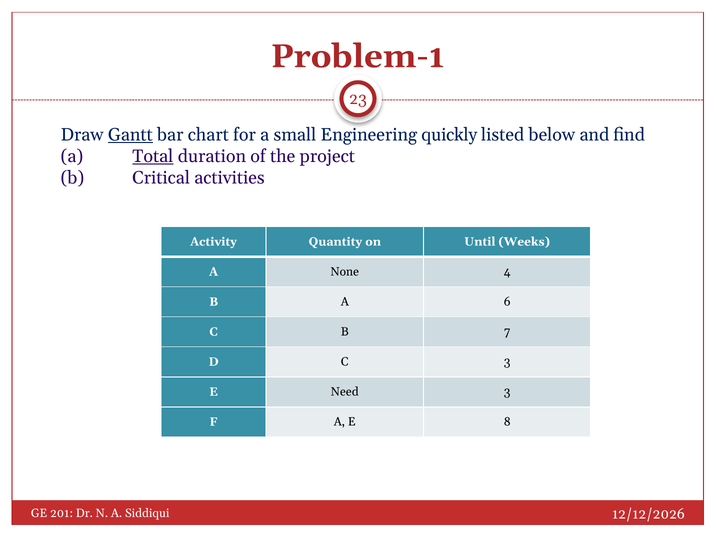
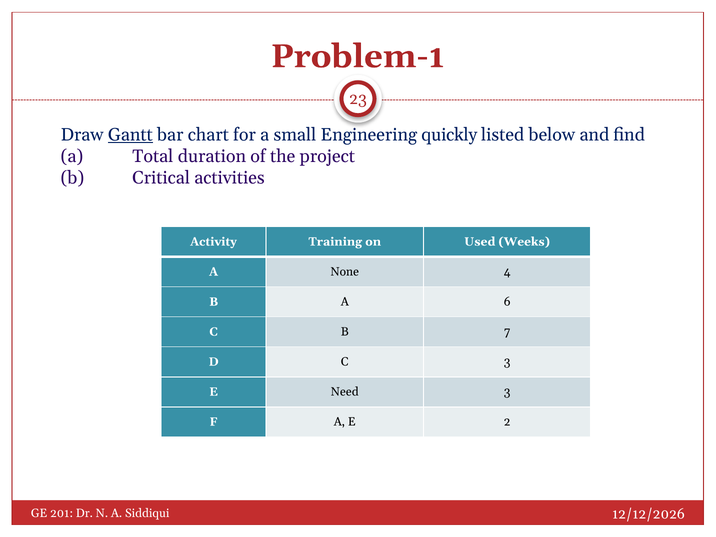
Total underline: present -> none (153, 156)
Quantity: Quantity -> Training (335, 242)
Until: Until -> Used (480, 242)
8: 8 -> 2 (507, 422)
